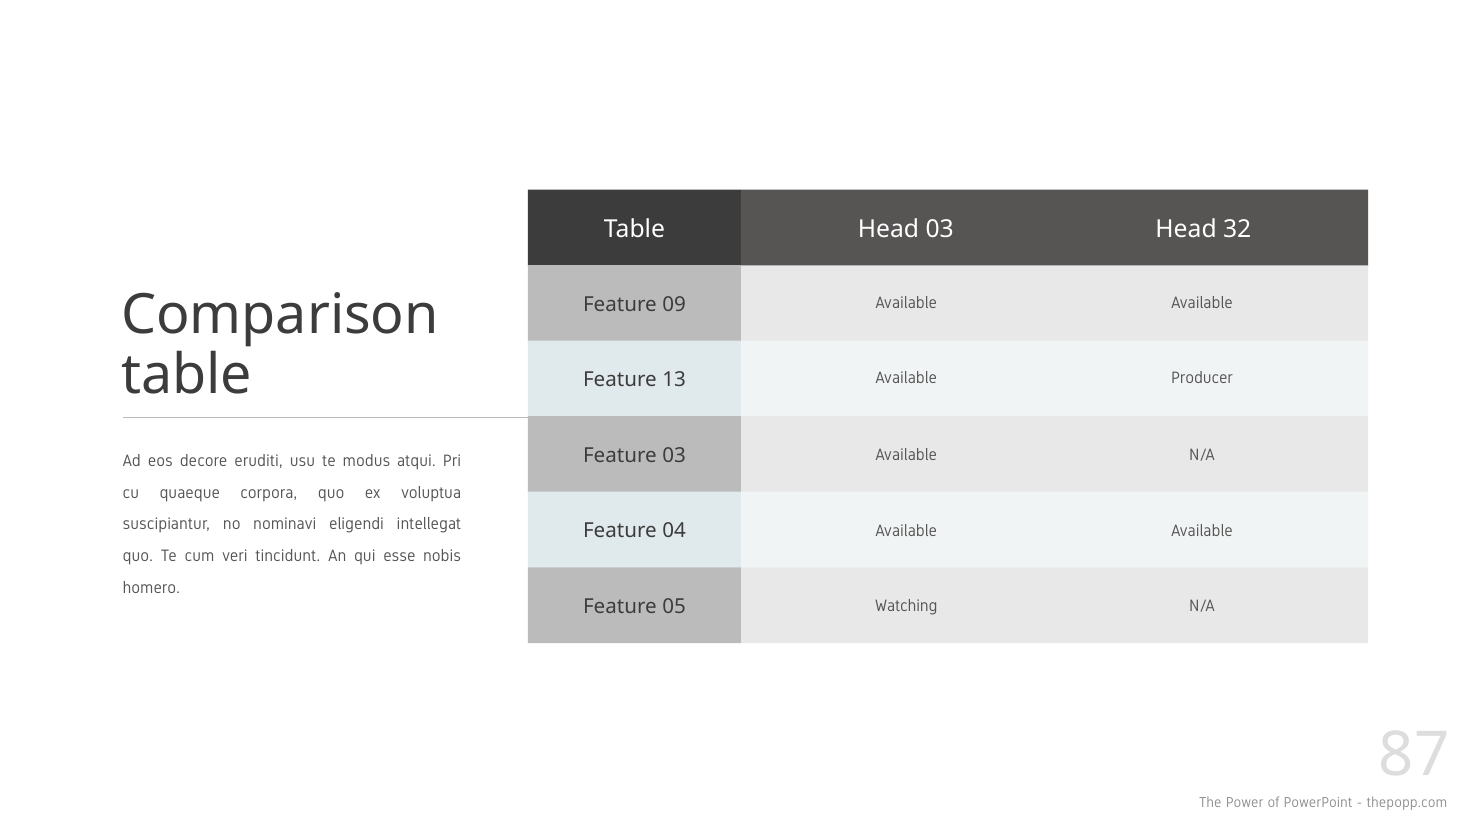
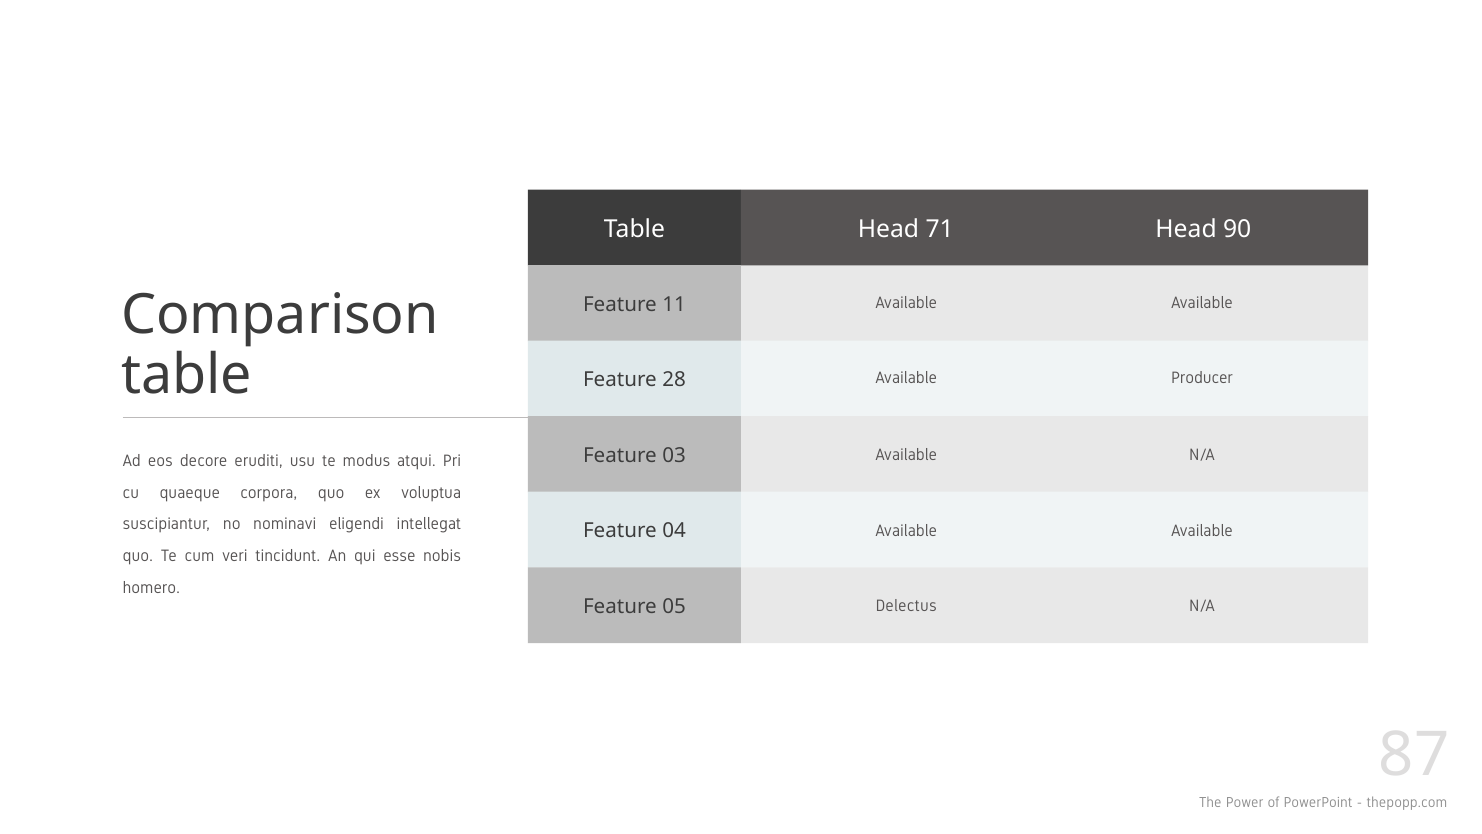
Head 03: 03 -> 71 (940, 229)
32: 32 -> 90 (1237, 229)
09: 09 -> 11 (674, 304)
13: 13 -> 28 (674, 380)
Watching: Watching -> Delectus (906, 606)
